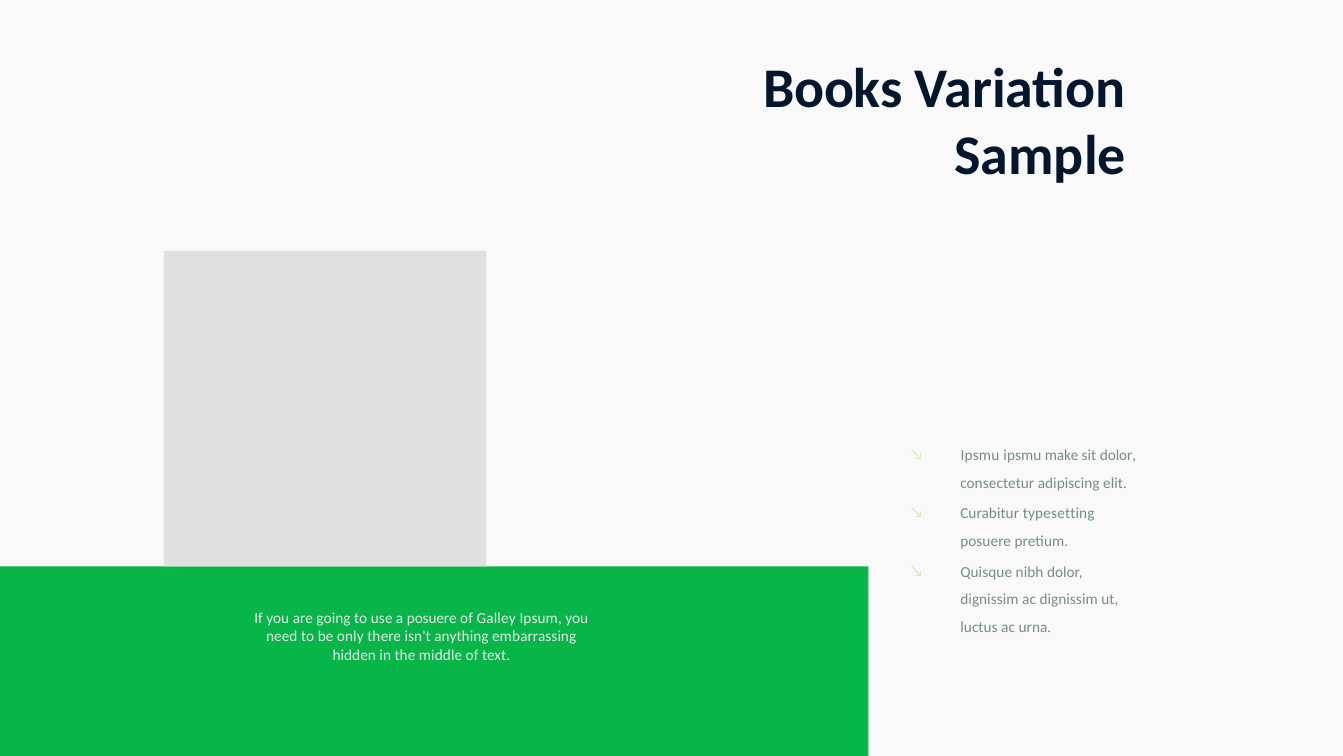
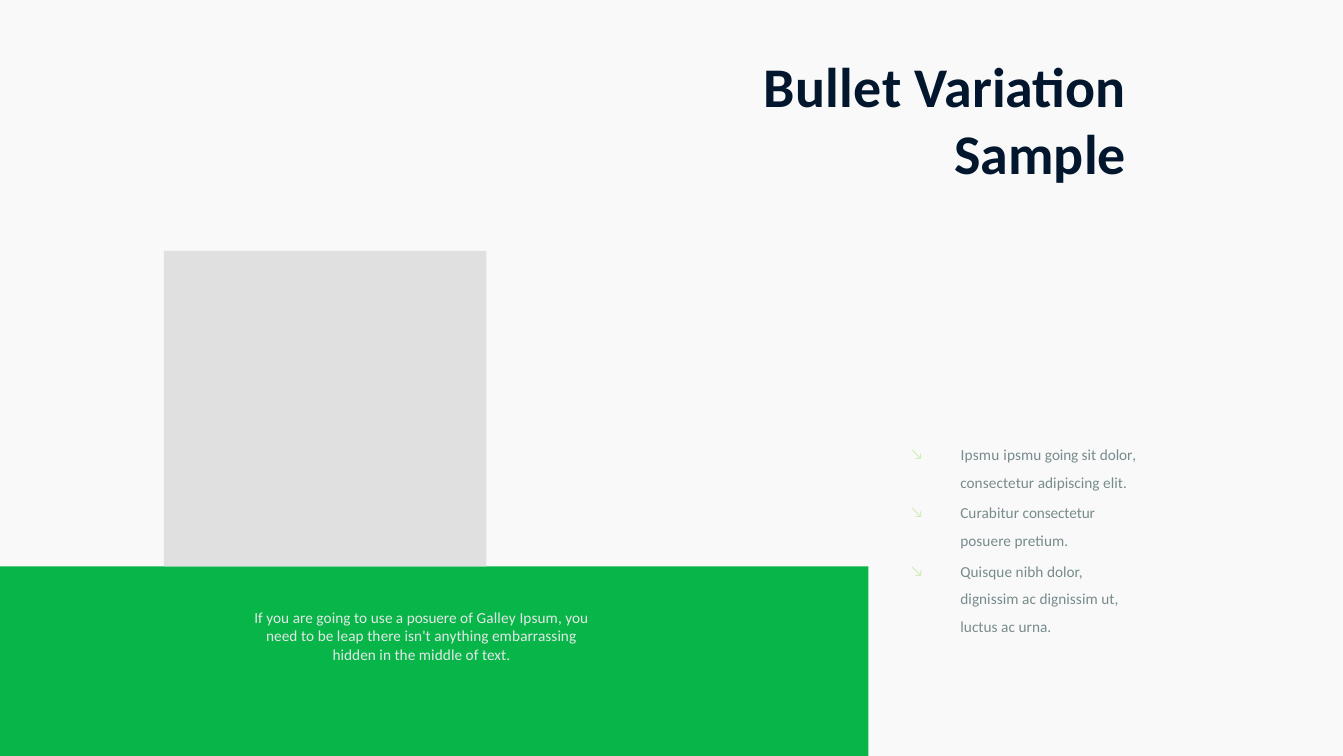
Books: Books -> Bullet (832, 89)
ipsmu make: make -> going (1062, 455)
Curabitur typesetting: typesetting -> consectetur (1059, 513)
only: only -> leap (350, 636)
